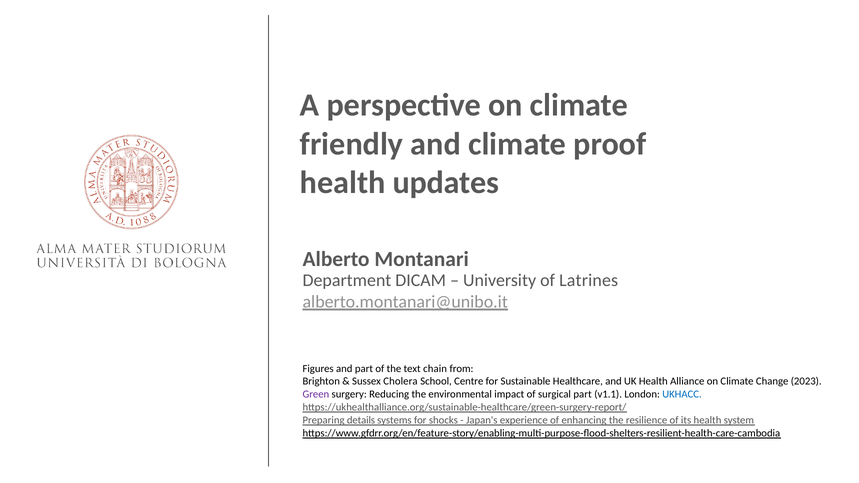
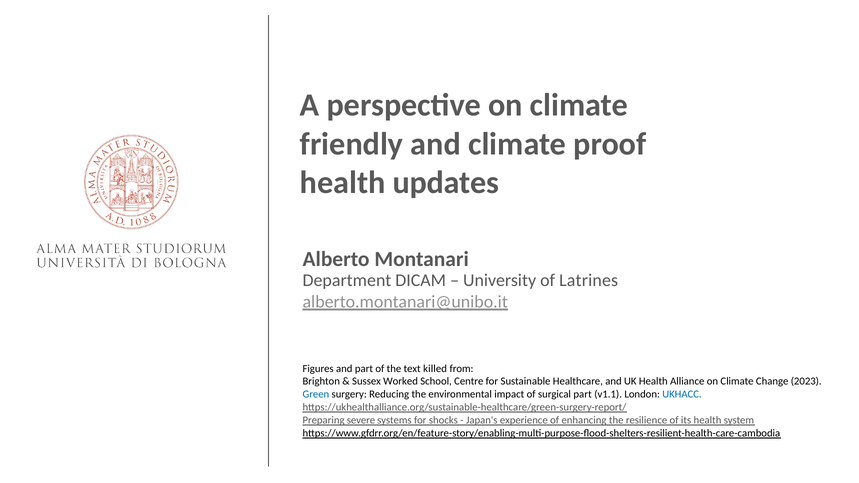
chain: chain -> killed (435, 369)
Cholera: Cholera -> Worked (401, 382)
Green colour: purple -> blue (316, 394)
details: details -> severe (361, 420)
